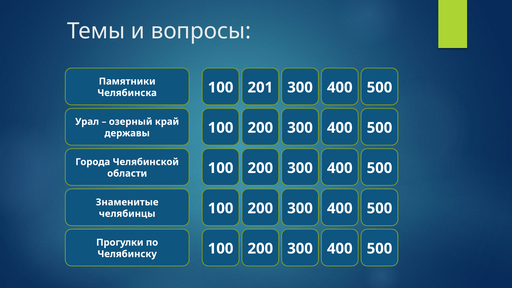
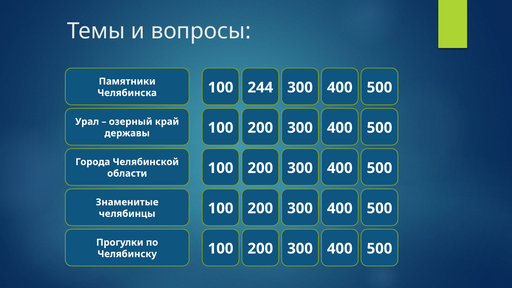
201: 201 -> 244 (260, 87)
